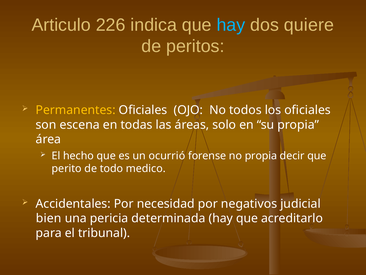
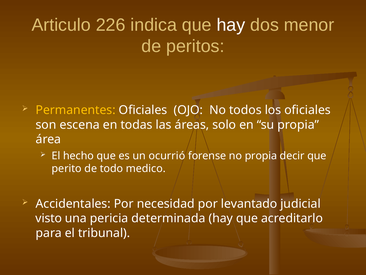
hay colour: light blue -> white (231, 25)
quiere: quiere -> menor (309, 25)
negativos: negativos -> levantado (249, 203)
bien: bien -> visto (49, 218)
